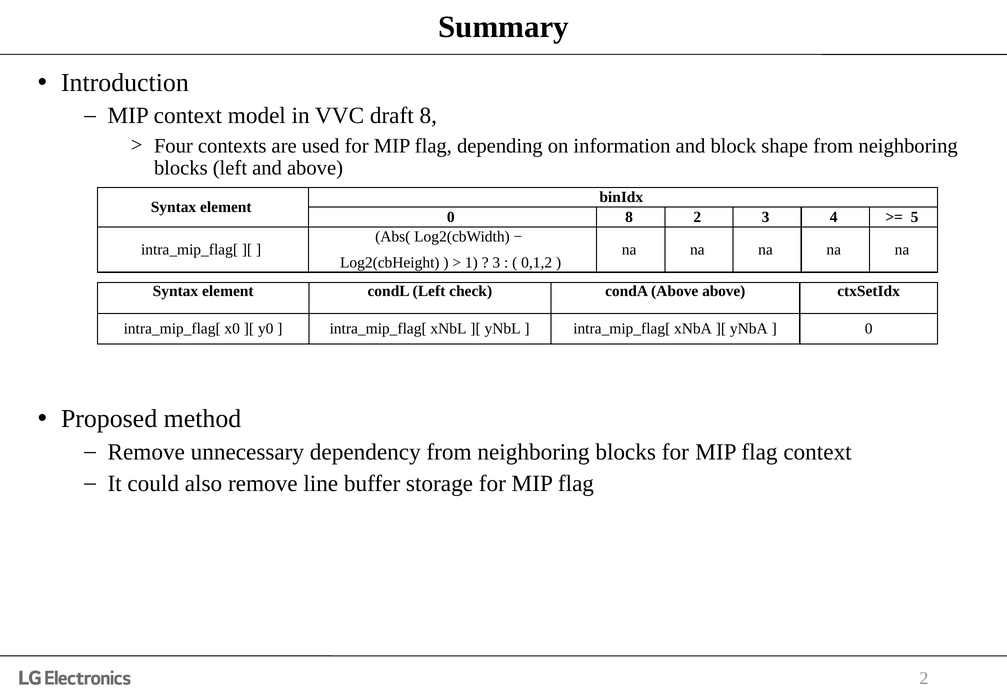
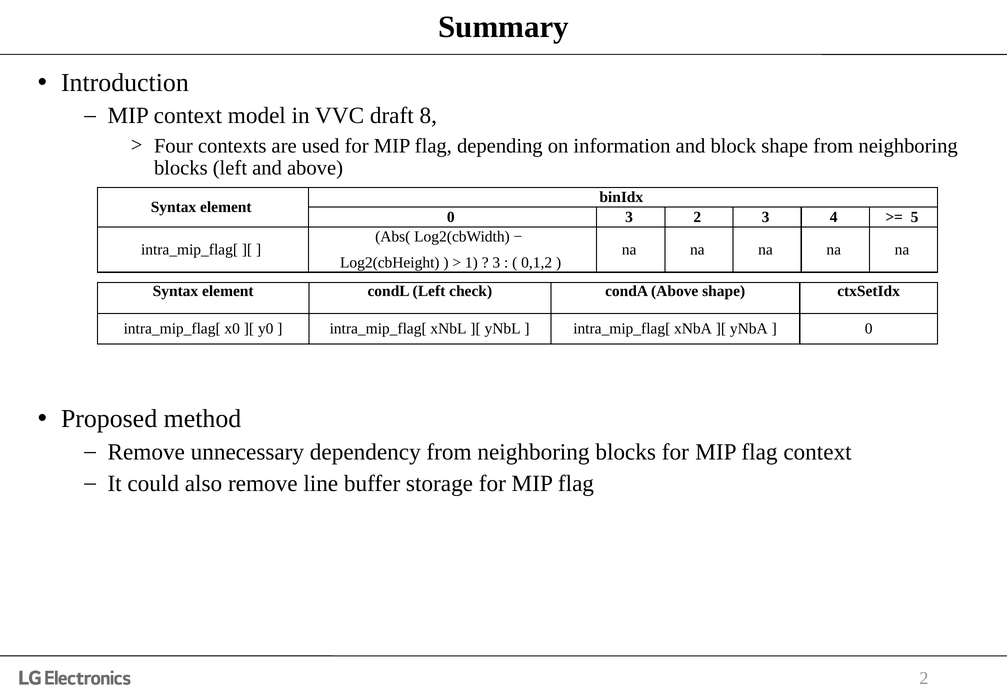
0 8: 8 -> 3 (629, 217)
Above above: above -> shape (724, 291)
